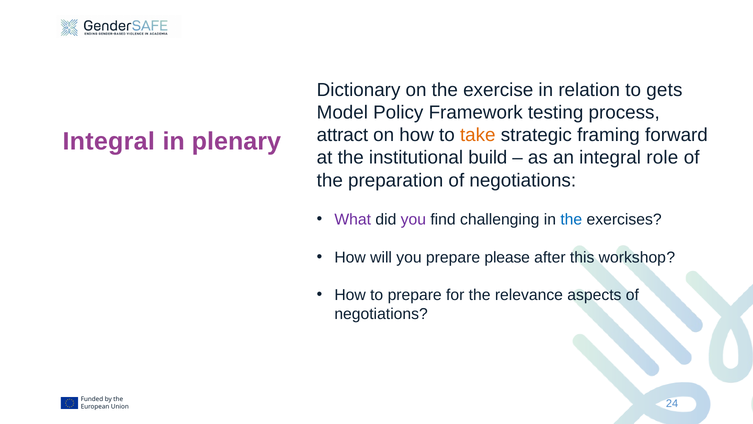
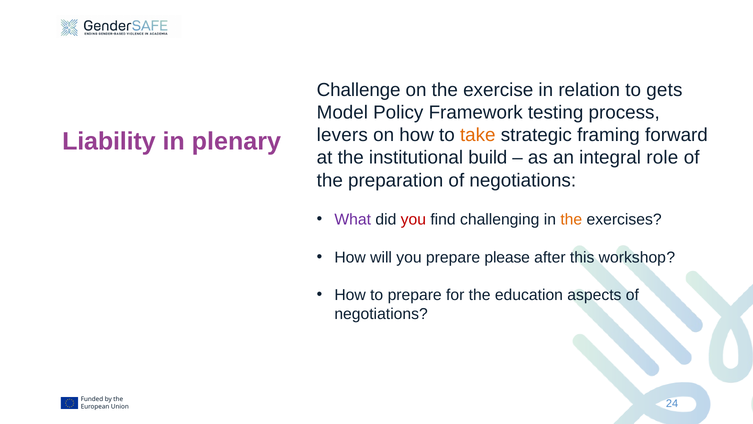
Dictionary: Dictionary -> Challenge (359, 90)
attract: attract -> levers (342, 135)
Integral: Integral -> Liability (109, 142)
you colour: purple -> red (413, 219)
the colour: blue -> orange (571, 219)
relevance: relevance -> education (529, 295)
